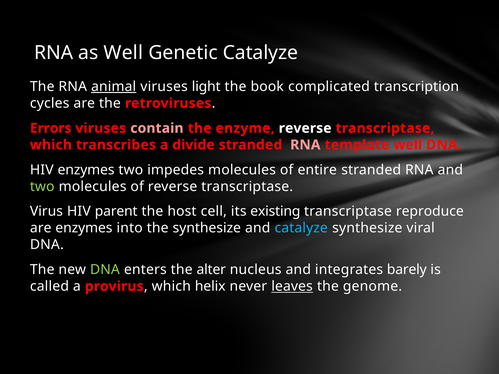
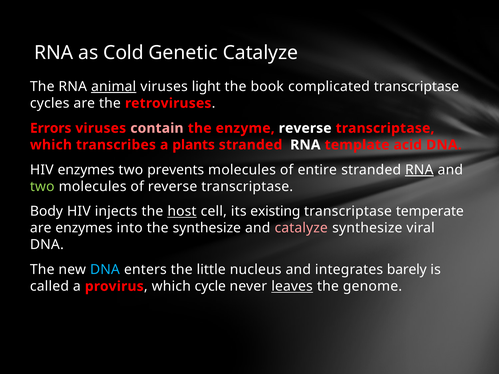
as Well: Well -> Cold (124, 53)
complicated transcription: transcription -> transcriptase (417, 87)
divide: divide -> plants (194, 145)
RNA colour: pink -> white (305, 145)
template well: well -> acid (408, 145)
impedes: impedes -> prevents (176, 170)
RNA underline: none -> present (419, 170)
Virus: Virus -> Body (46, 212)
parent: parent -> injects (116, 212)
host underline: none -> present (182, 212)
reproduce: reproduce -> temperate (430, 212)
catalyze colour: light blue -> pink (301, 228)
DNA colour: light green -> light blue (105, 270)
alter: alter -> little (211, 270)
helix: helix -> cycle (210, 286)
